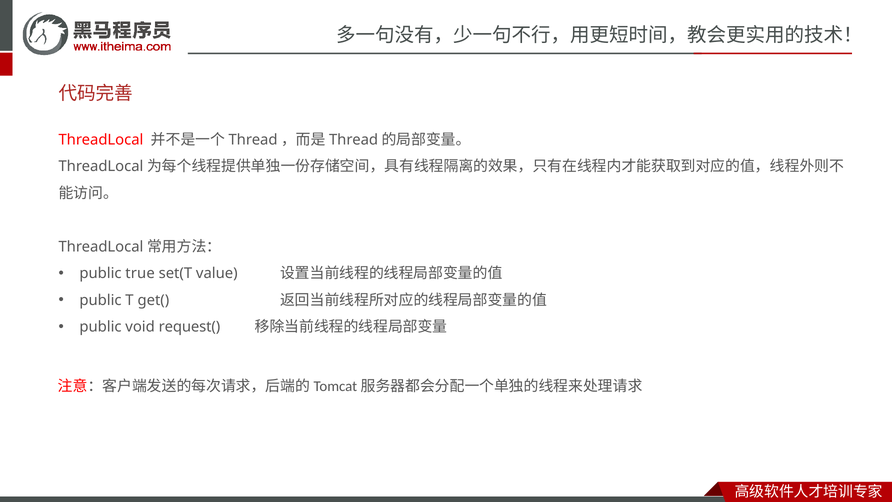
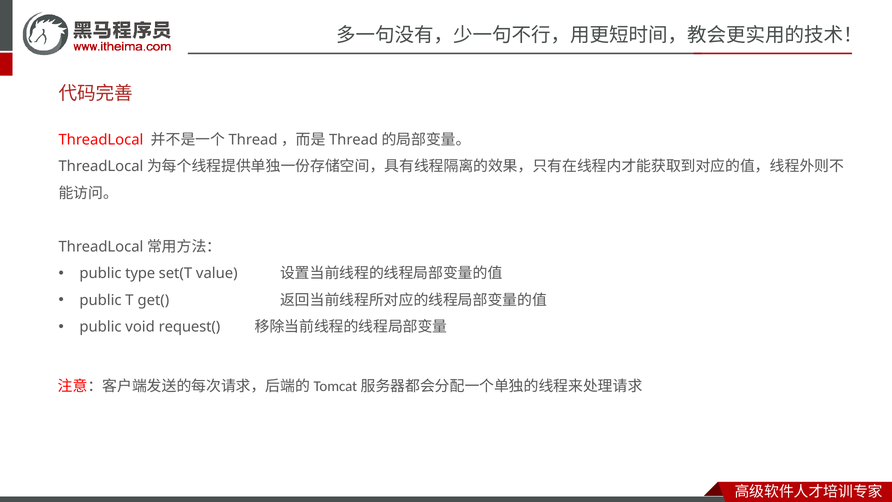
true: true -> type (140, 273)
